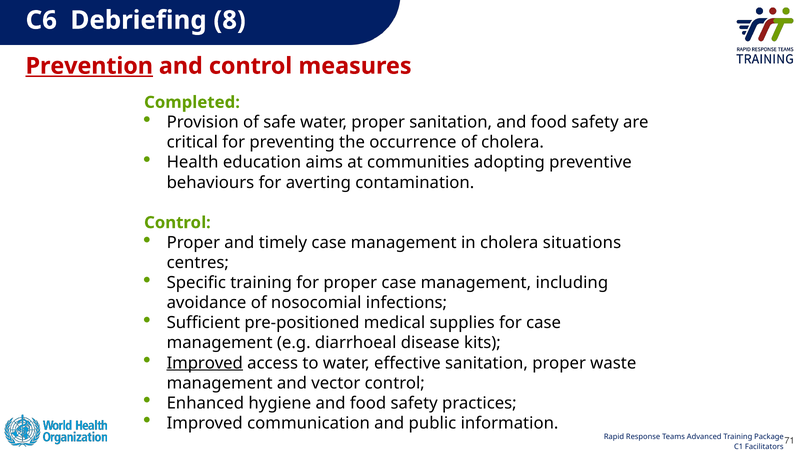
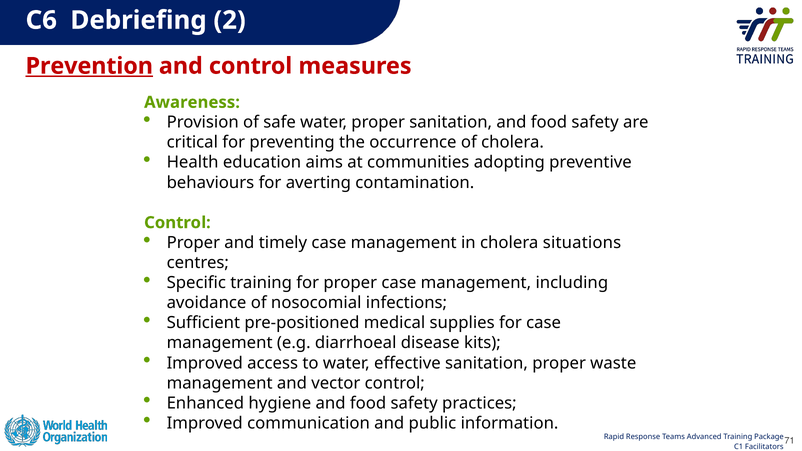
8: 8 -> 2 (230, 20)
Completed: Completed -> Awareness (192, 102)
Improved underline: present -> none (205, 363)
